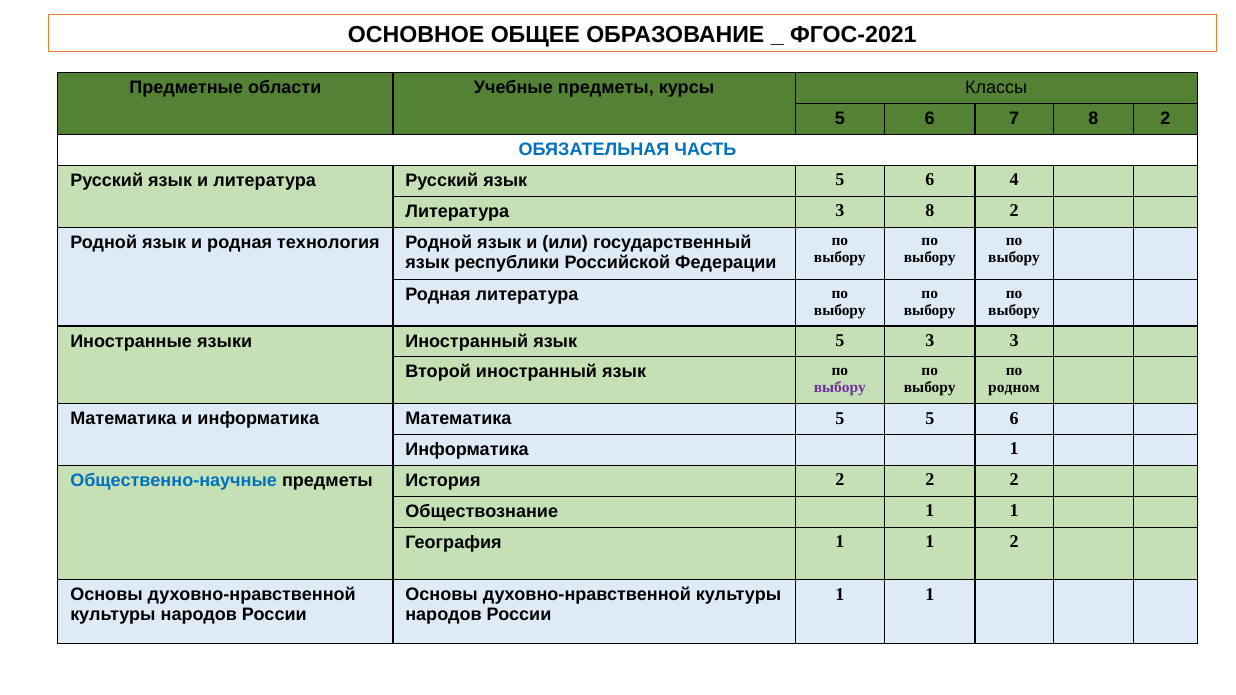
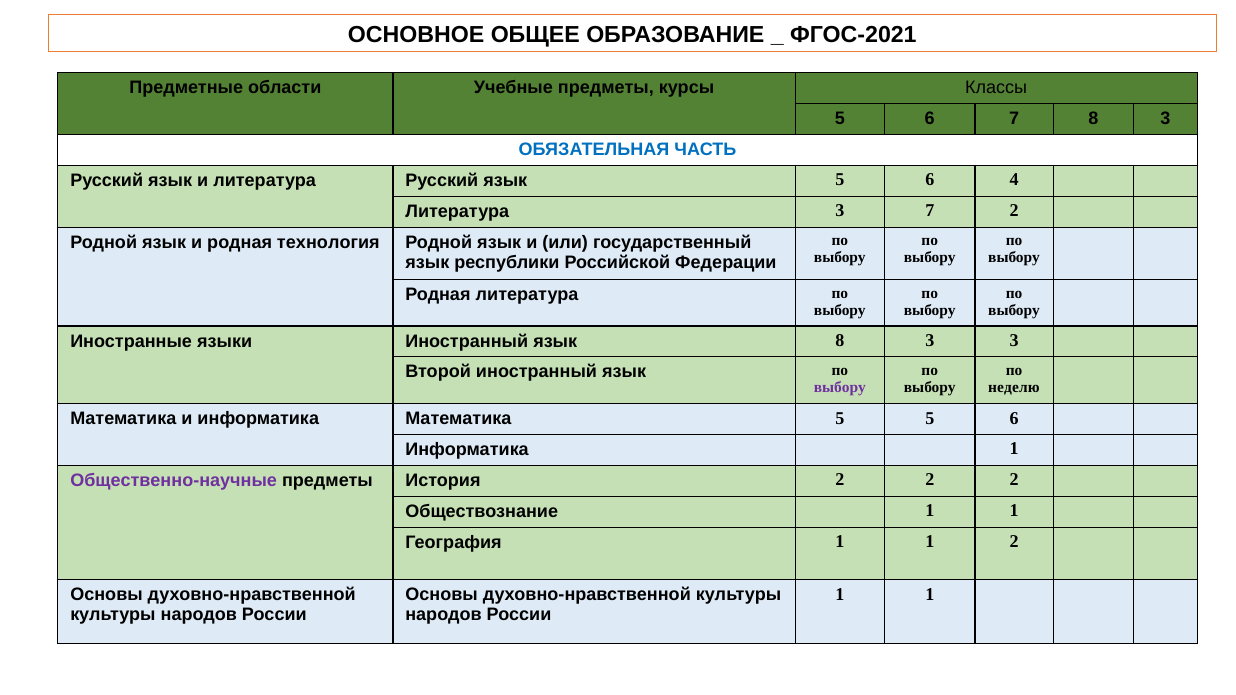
7 8 2: 2 -> 3 (1165, 118)
3 8: 8 -> 7 (930, 211)
Иностранный язык 5: 5 -> 8 (840, 341)
родном: родном -> неделю (1014, 388)
Общественно-научные colour: blue -> purple (174, 480)
